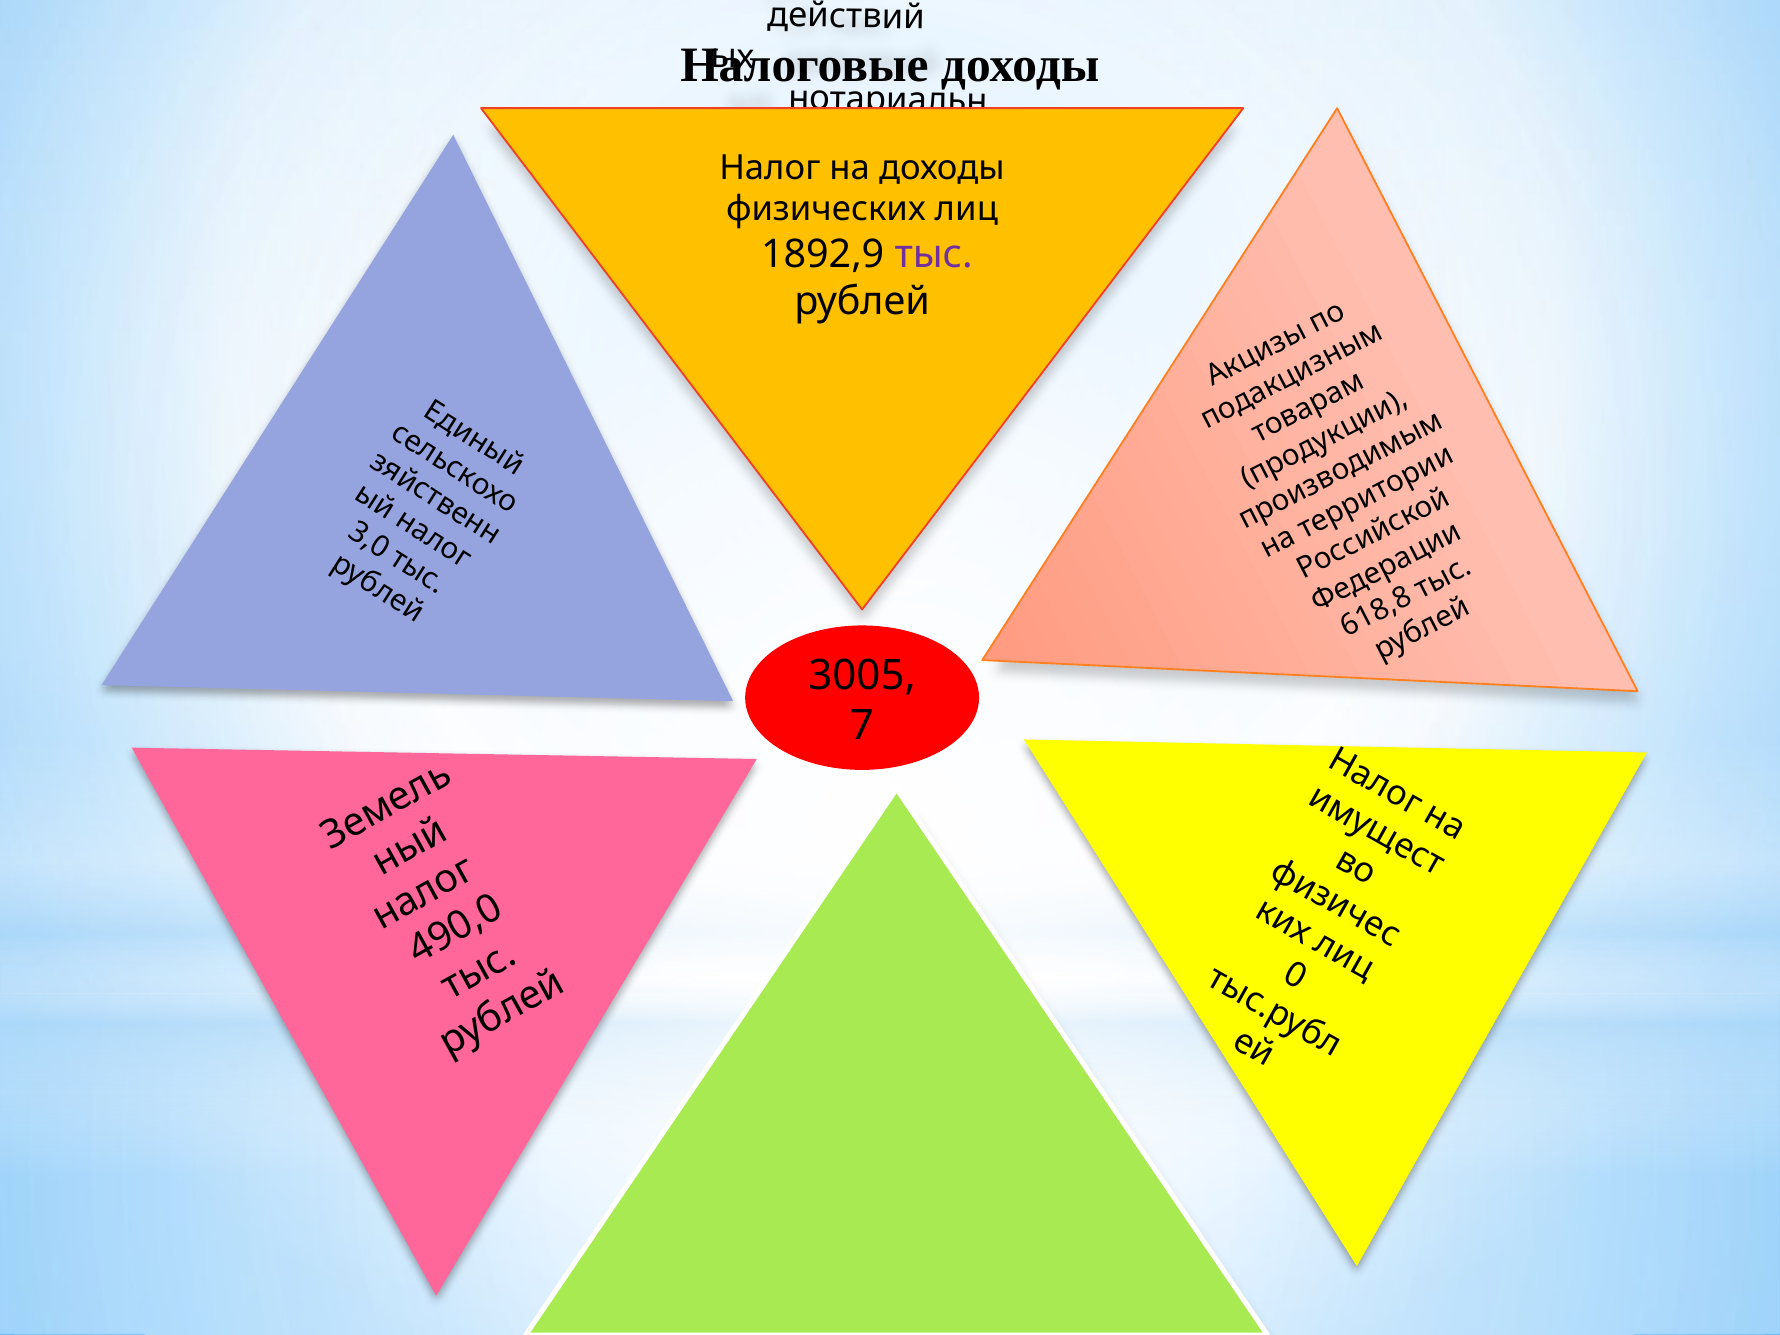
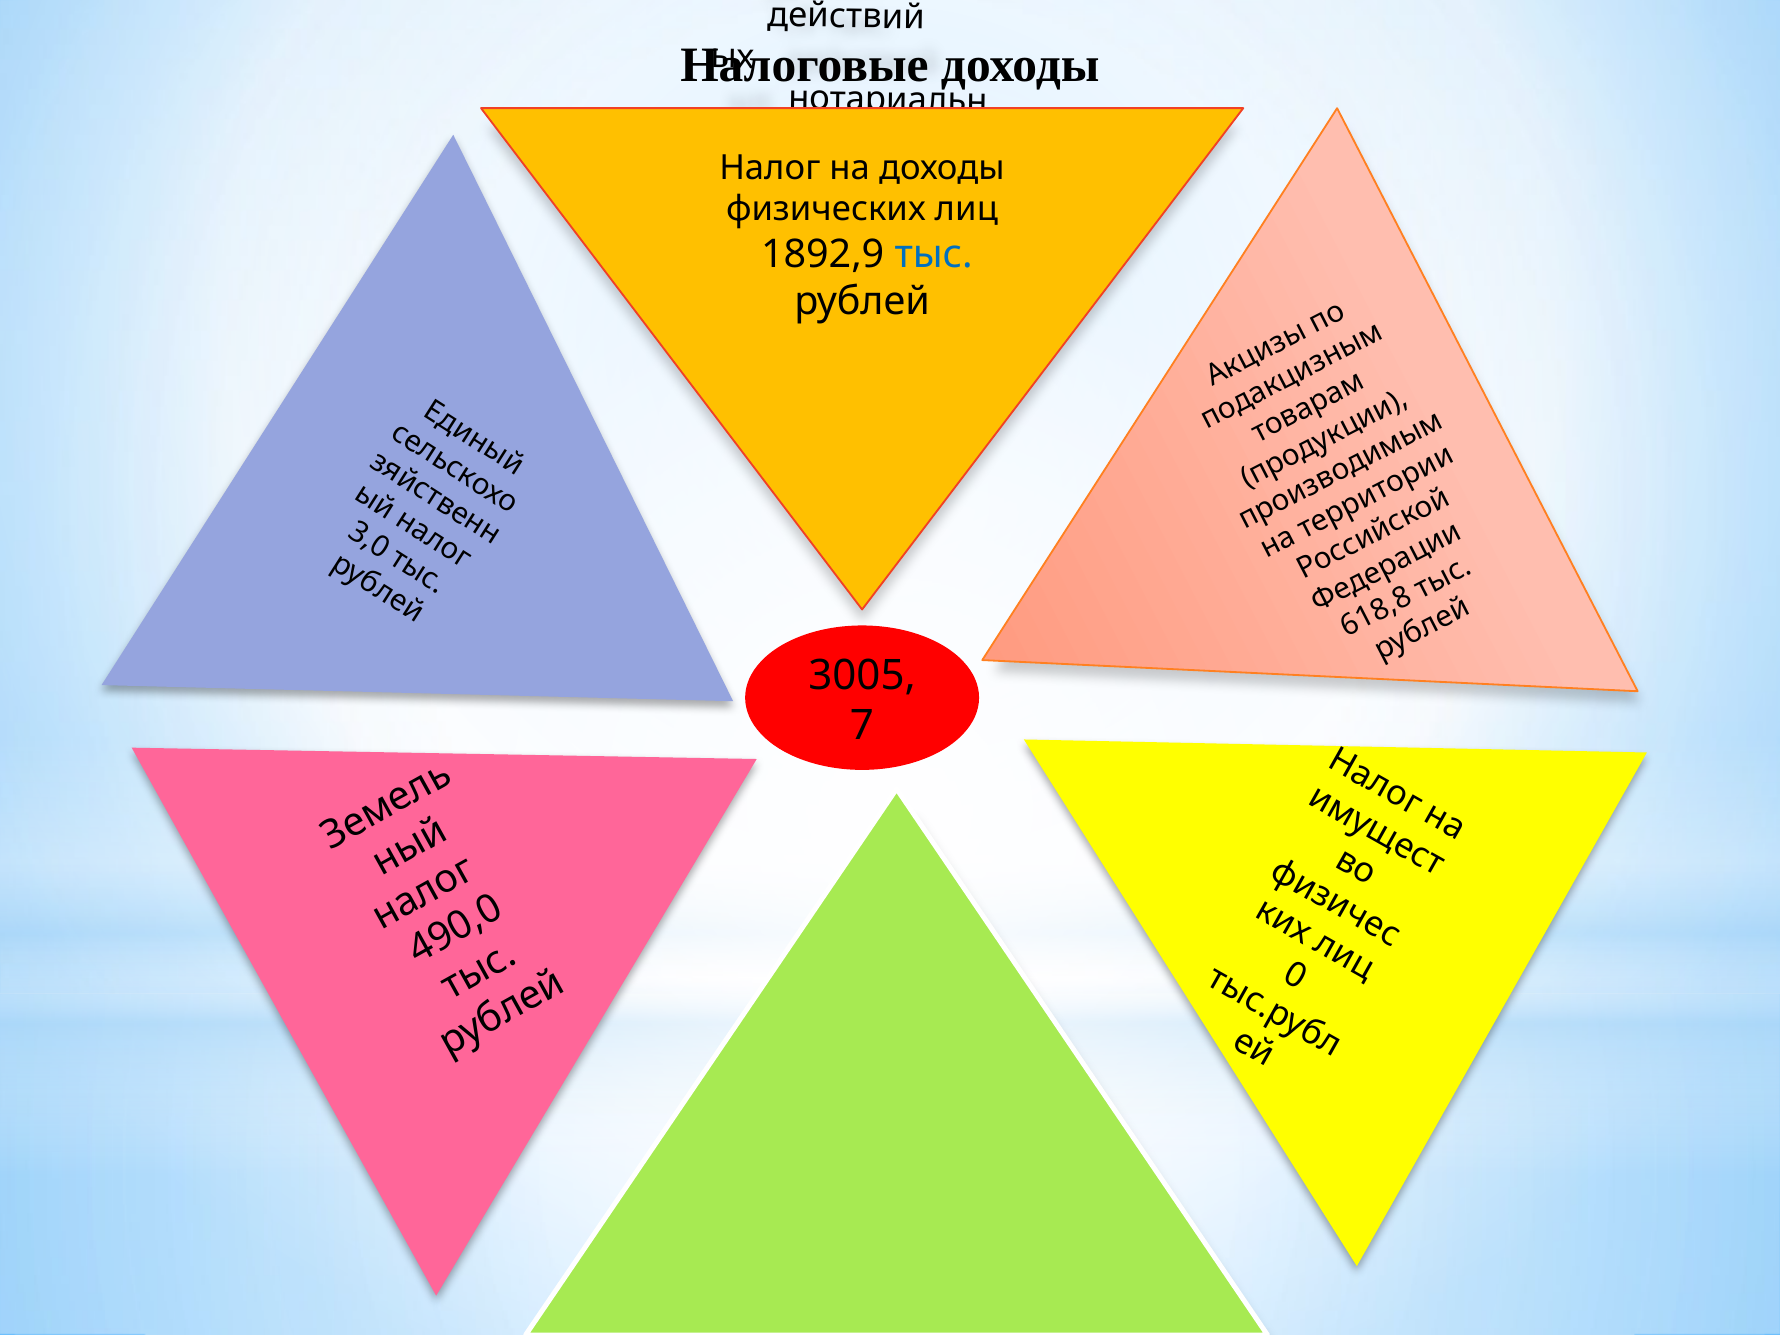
тыс colour: purple -> blue (934, 254)
